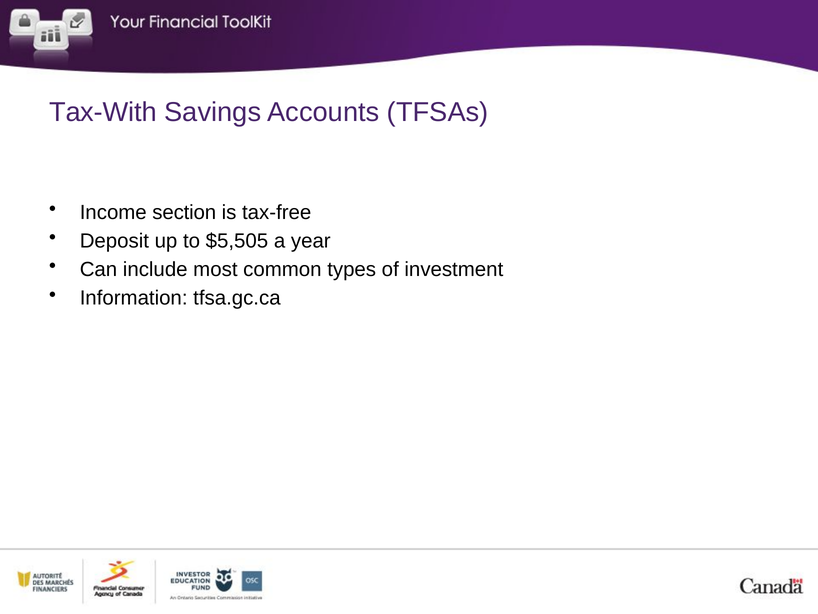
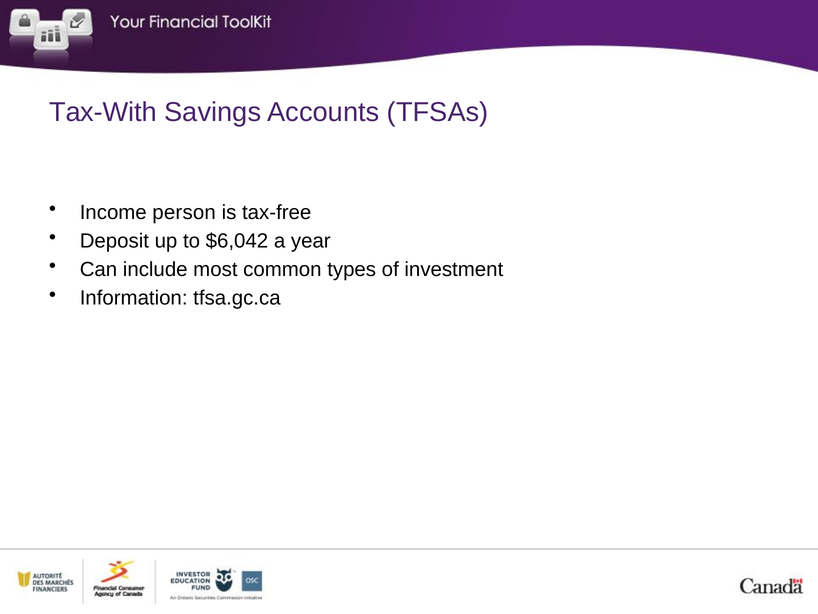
section: section -> person (184, 212)
$5,505: $5,505 -> $6,042 (237, 241)
